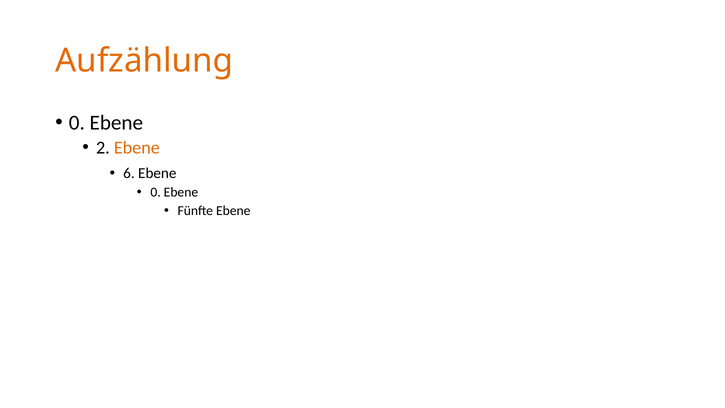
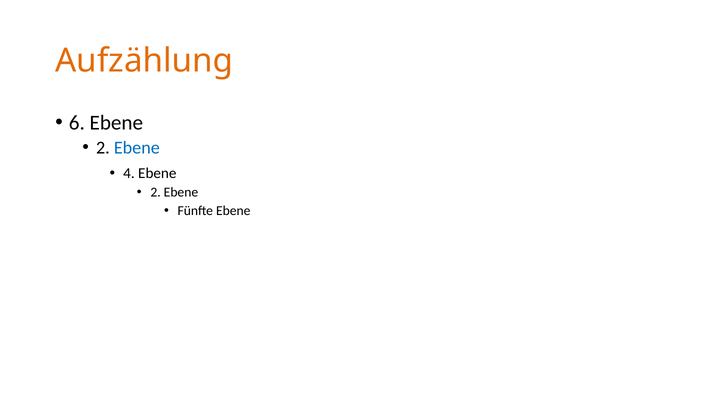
0: 0 -> 6 (77, 123)
Ebene colour: orange -> blue (137, 148)
6: 6 -> 4 (129, 173)
0: 0 -> 2 (156, 192)
